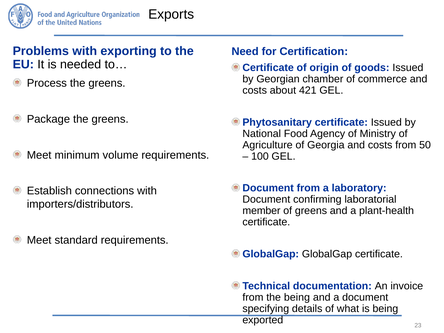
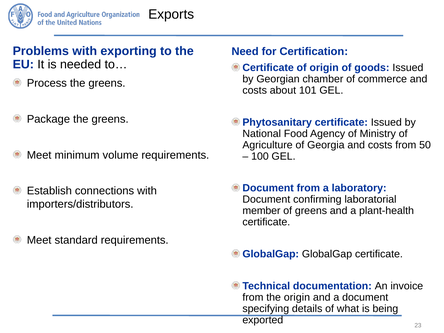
421: 421 -> 101 (308, 90)
the being: being -> origin (297, 297)
